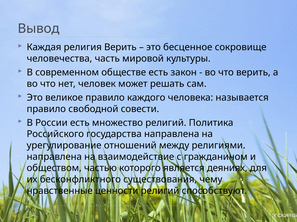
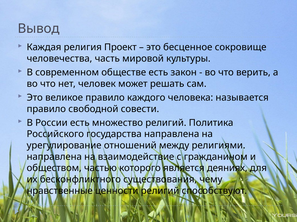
религия Верить: Верить -> Проект (120, 47)
